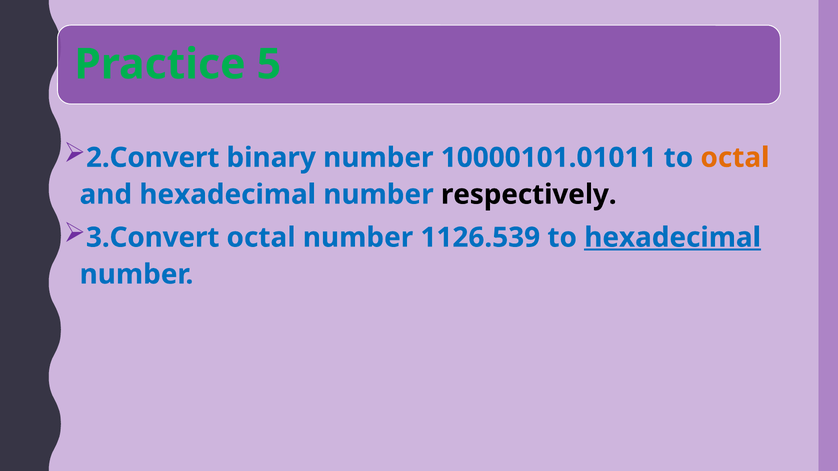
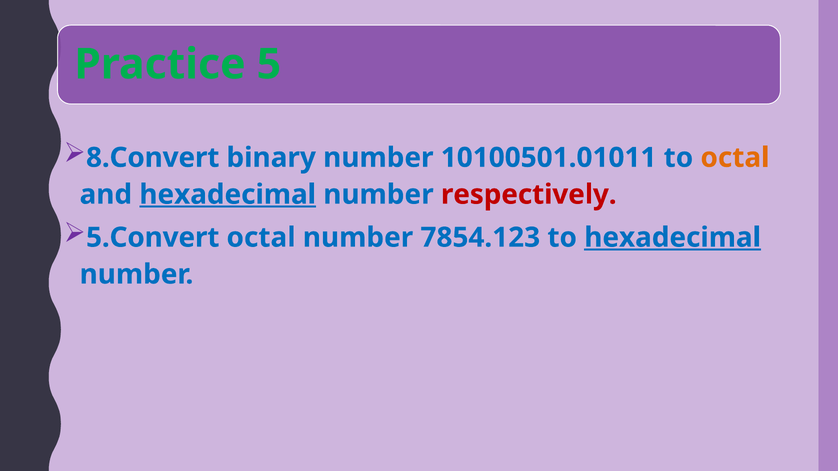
2.Convert: 2.Convert -> 8.Convert (153, 158)
10000101.01011: 10000101.01011 -> 10100501.01011 (549, 158)
hexadecimal underline: none -> present (228, 195)
respectively colour: black -> red (529, 195)
3.Convert: 3.Convert -> 5.Convert (153, 238)
1126.539: 1126.539 -> 7854.123 (480, 238)
